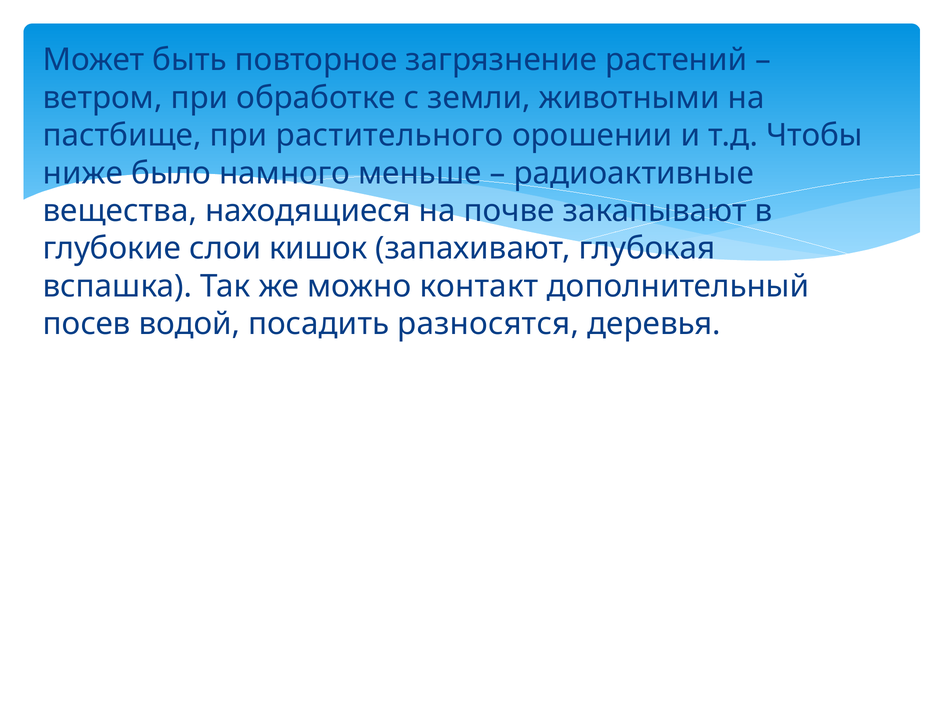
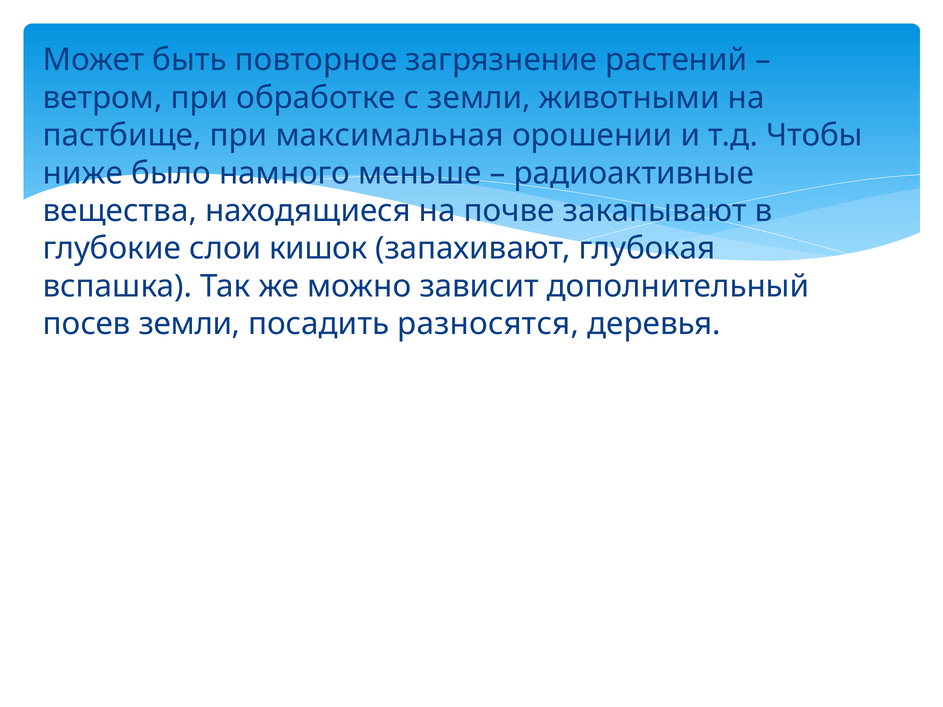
растительного: растительного -> максимальная (390, 136)
контакт: контакт -> зависит (479, 286)
посев водой: водой -> земли (190, 324)
